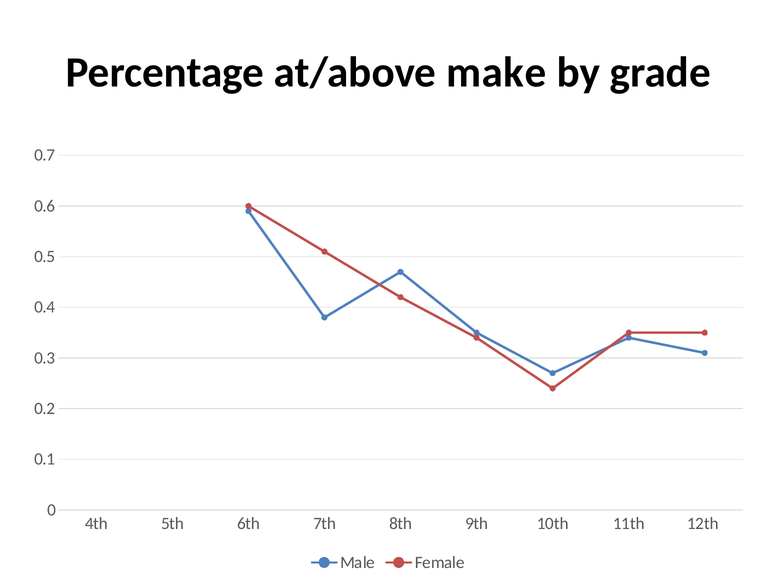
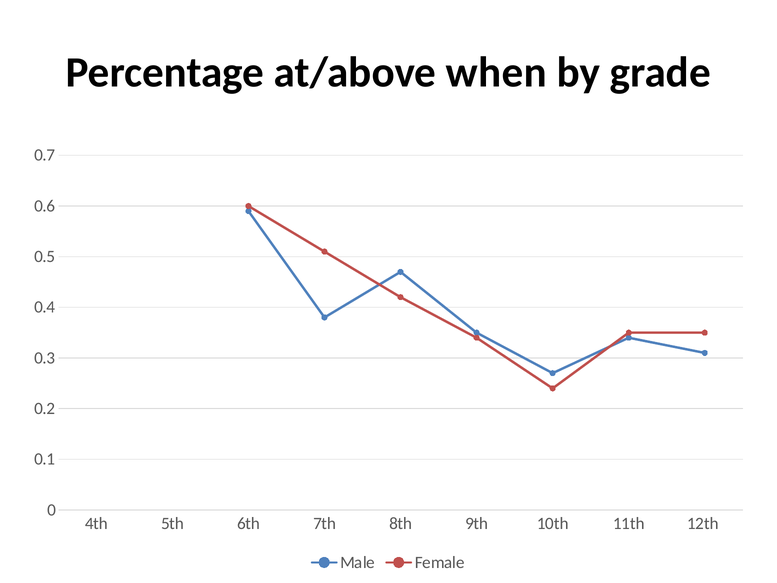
make: make -> when (496, 72)
